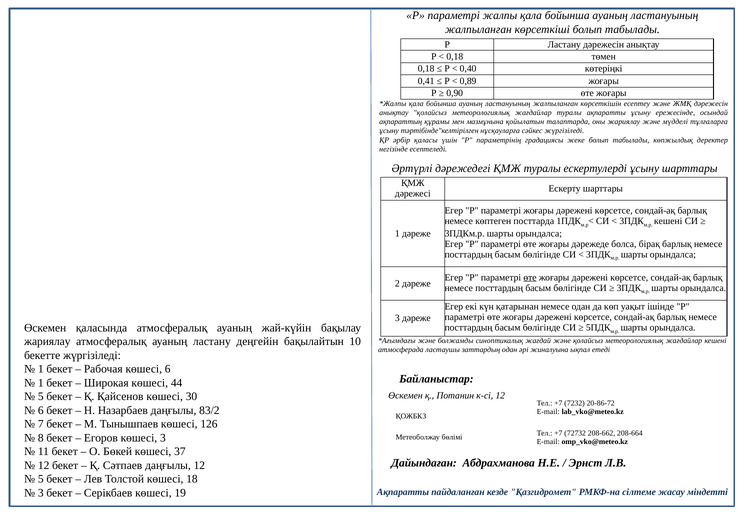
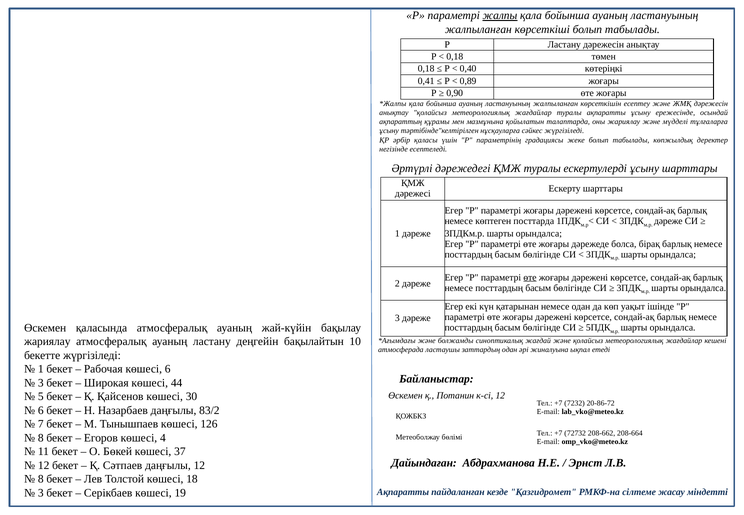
жалпы underline: none -> present (500, 16)
кешені: кешені -> дәреже (668, 221)
1: 1 -> 3 (41, 383)
көшесі 3: 3 -> 4 (163, 438)
5: 5 -> 8 (41, 479)
